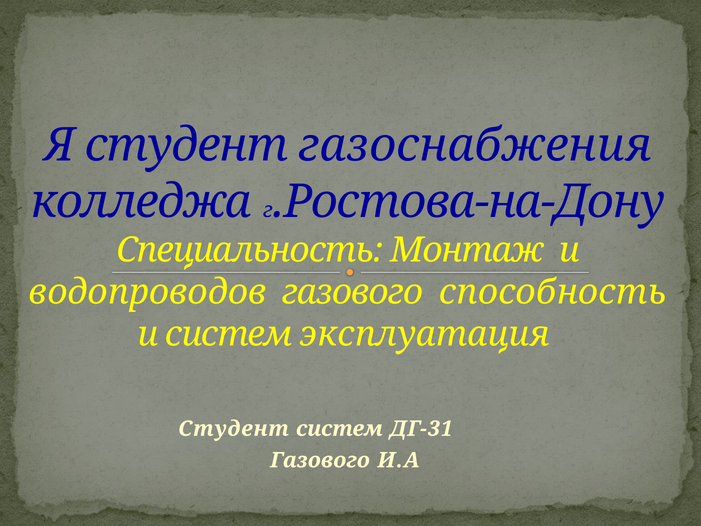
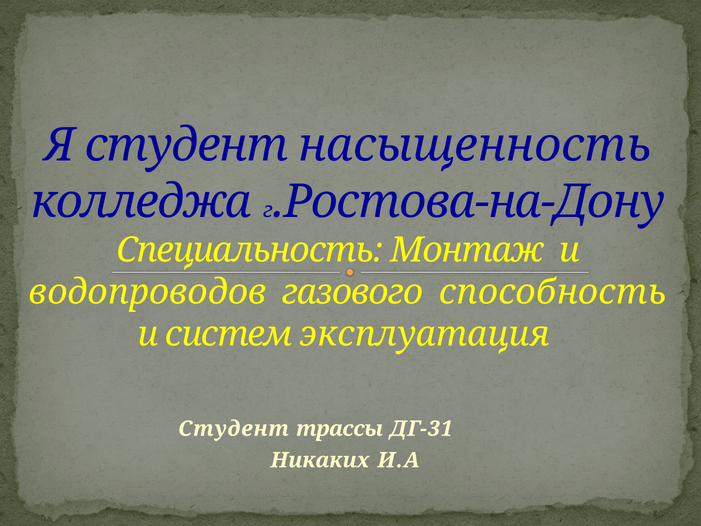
газоснабжения: газоснабжения -> насыщенность (475, 145)
Студент систем: систем -> трассы (340, 429)
Газового: Газового -> Никаких (320, 460)
